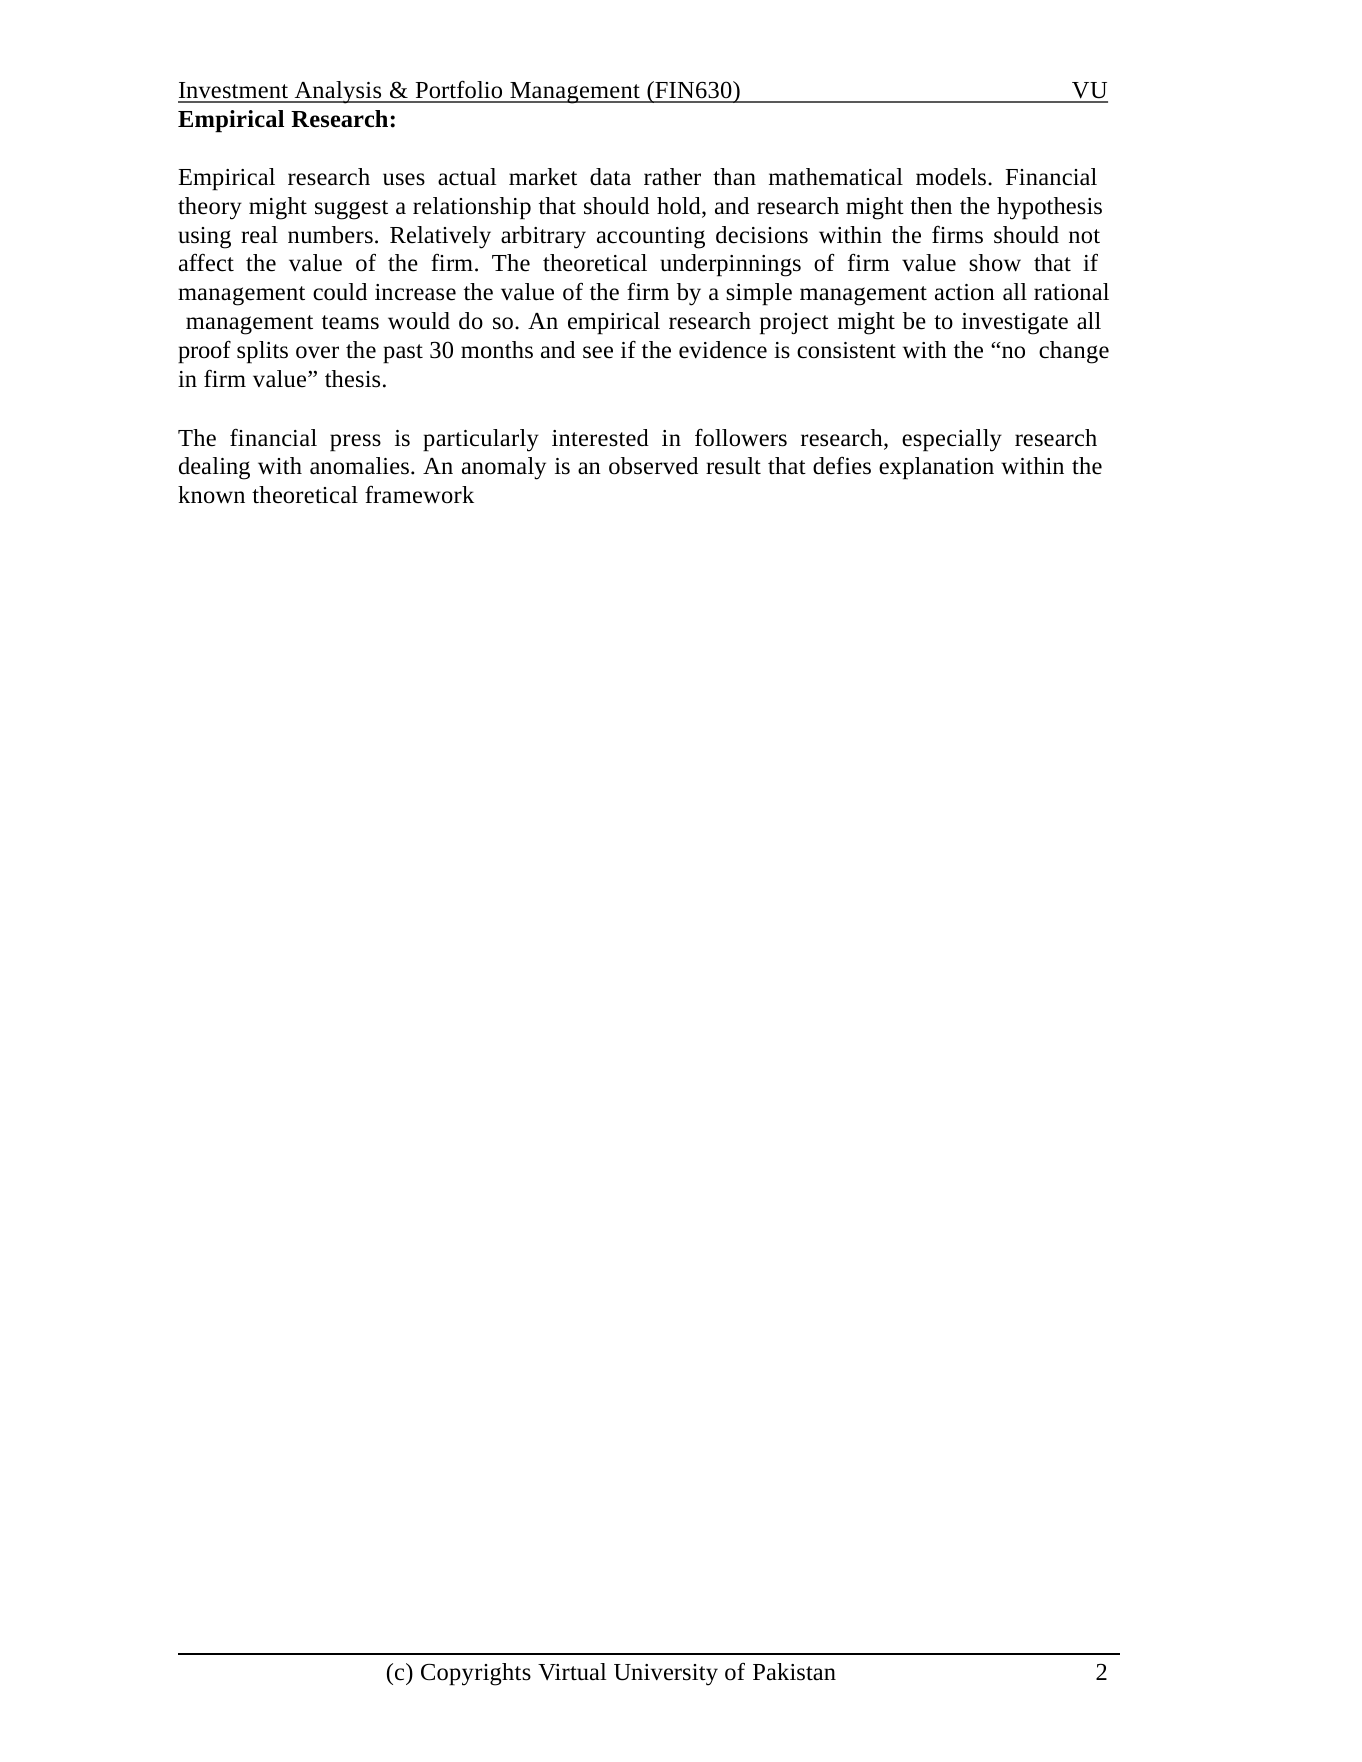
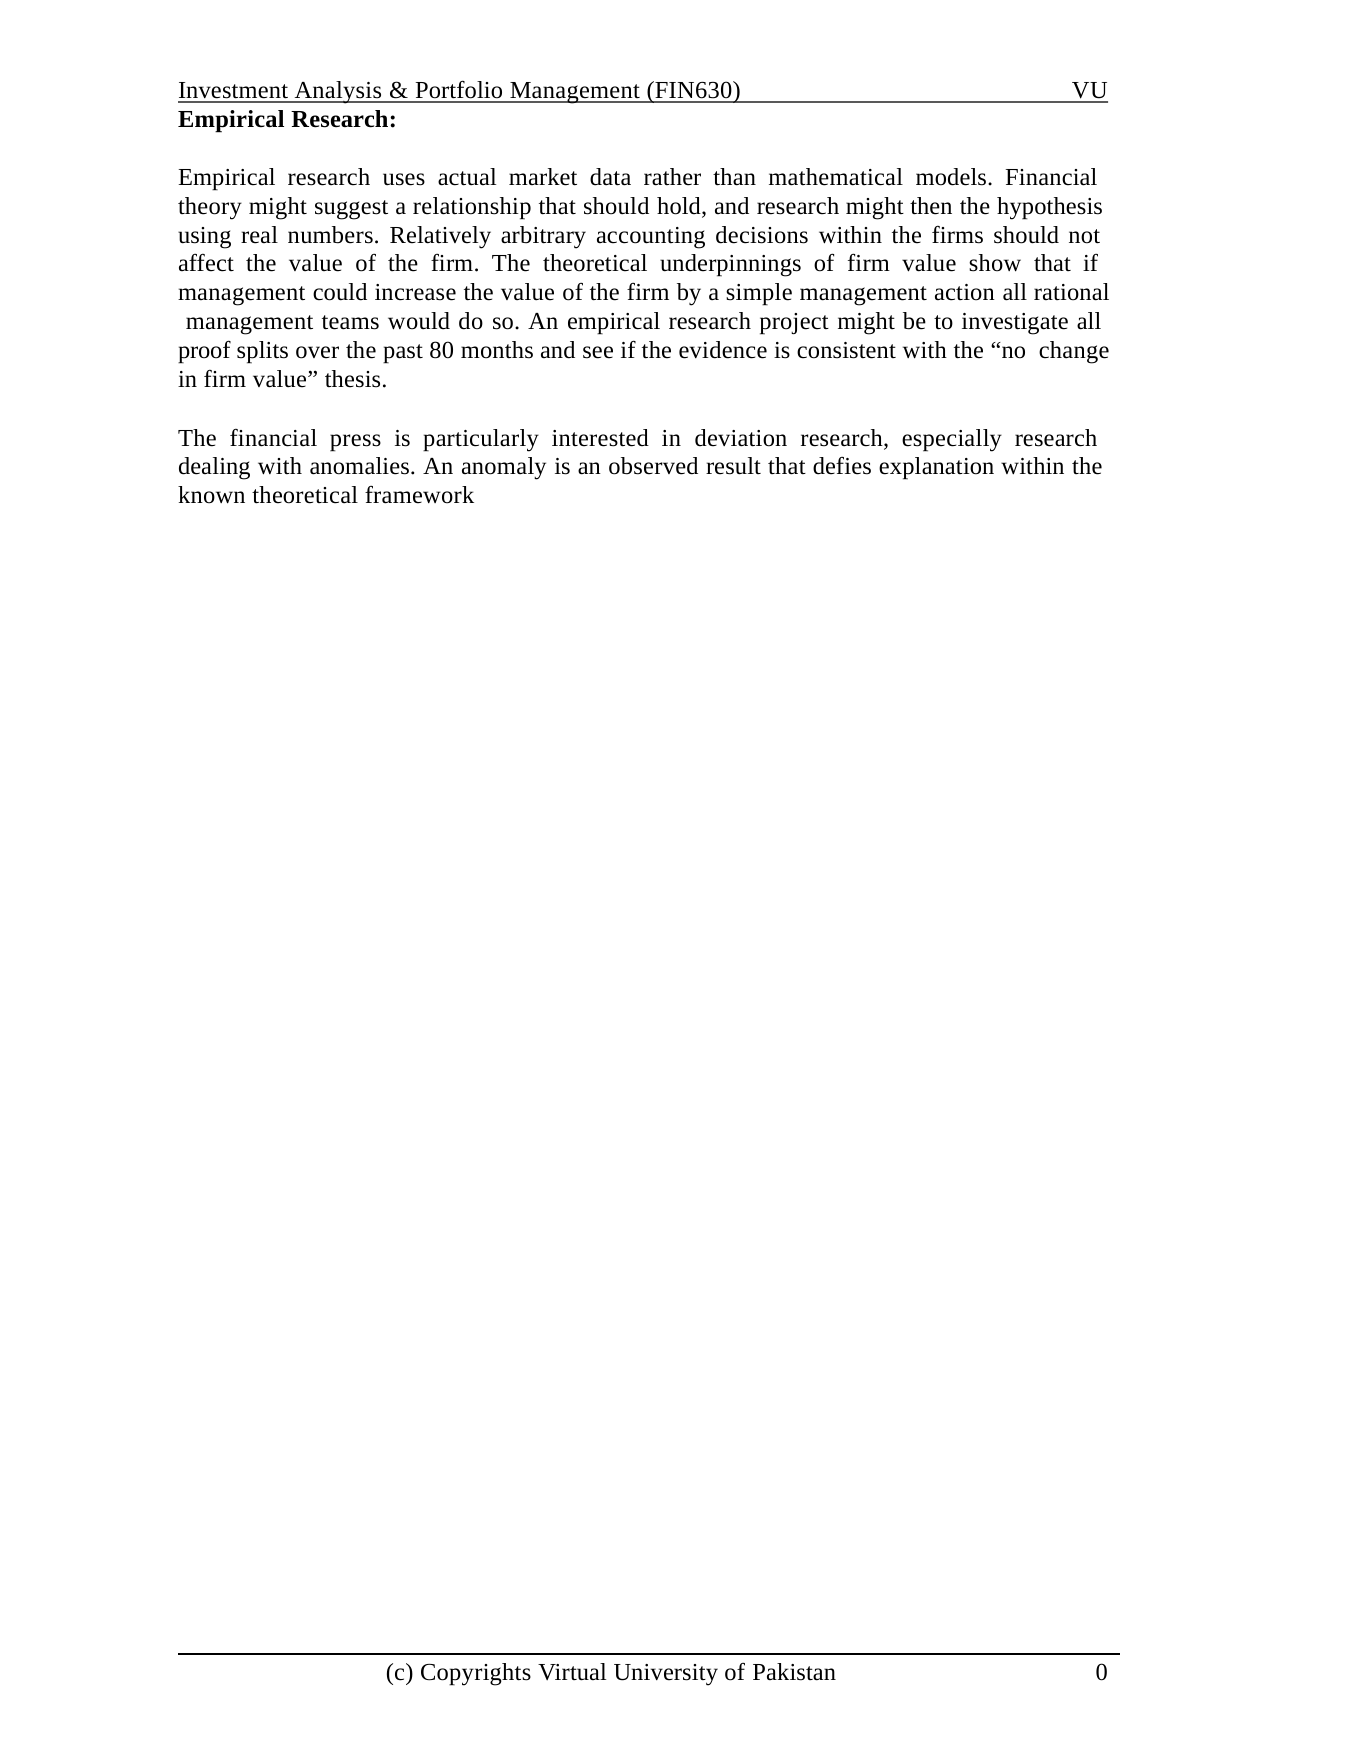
30: 30 -> 80 (442, 350)
followers: followers -> deviation (741, 438)
2: 2 -> 0 (1102, 1673)
